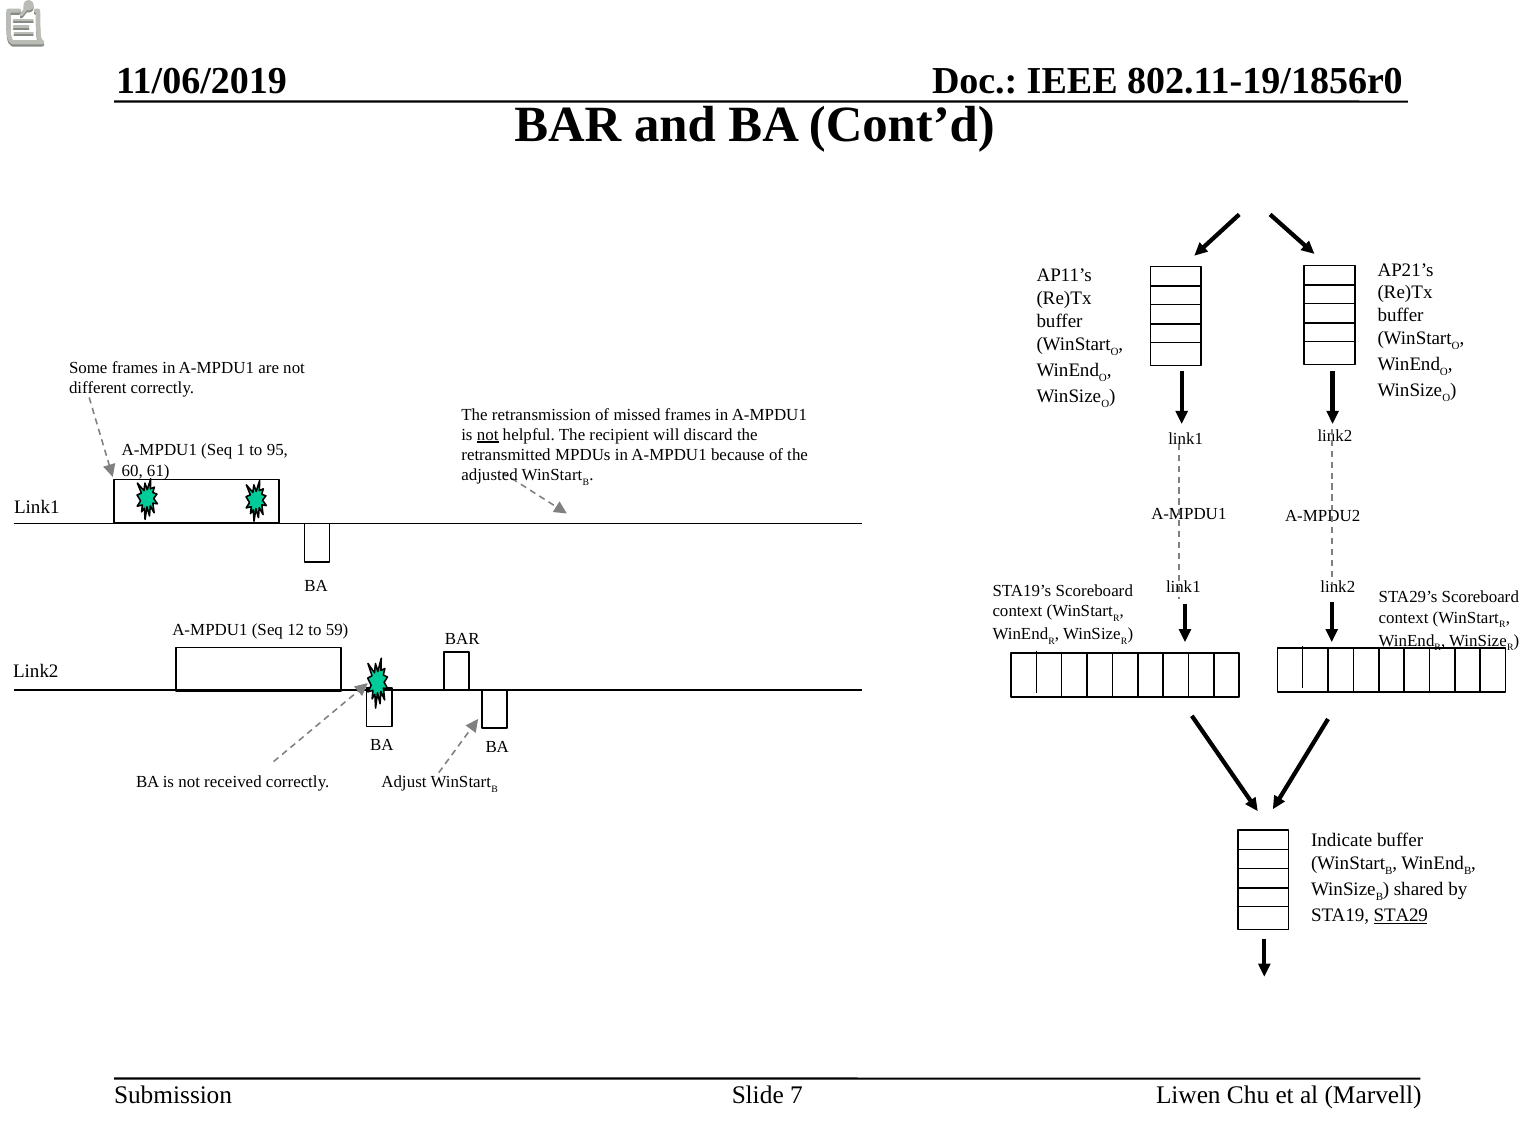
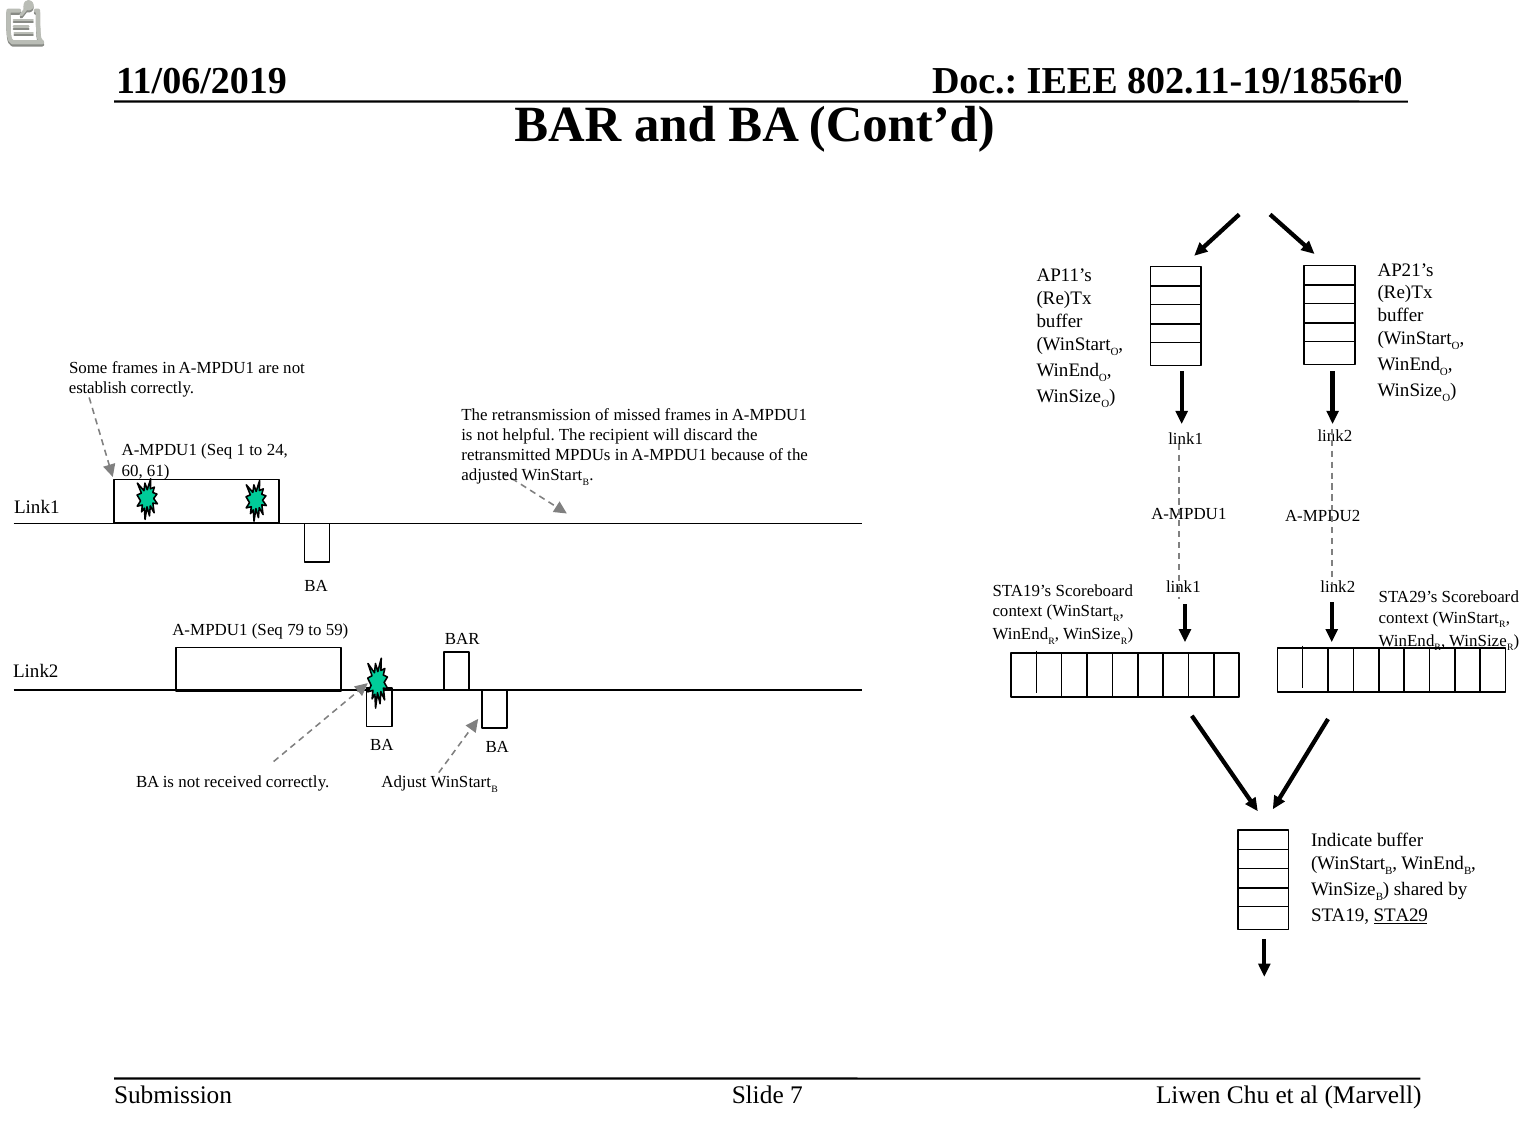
different: different -> establish (98, 388)
not underline: present -> none (488, 435)
95: 95 -> 24 (277, 450)
12: 12 -> 79 (296, 630)
